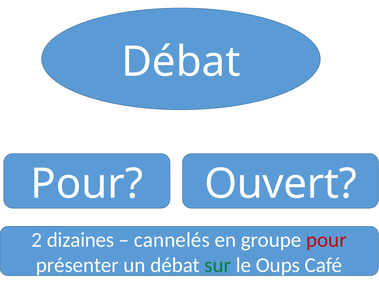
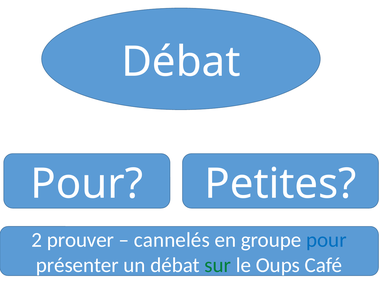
Ouvert: Ouvert -> Petites (280, 183)
dizaines: dizaines -> prouver (80, 239)
pour colour: red -> blue (326, 239)
